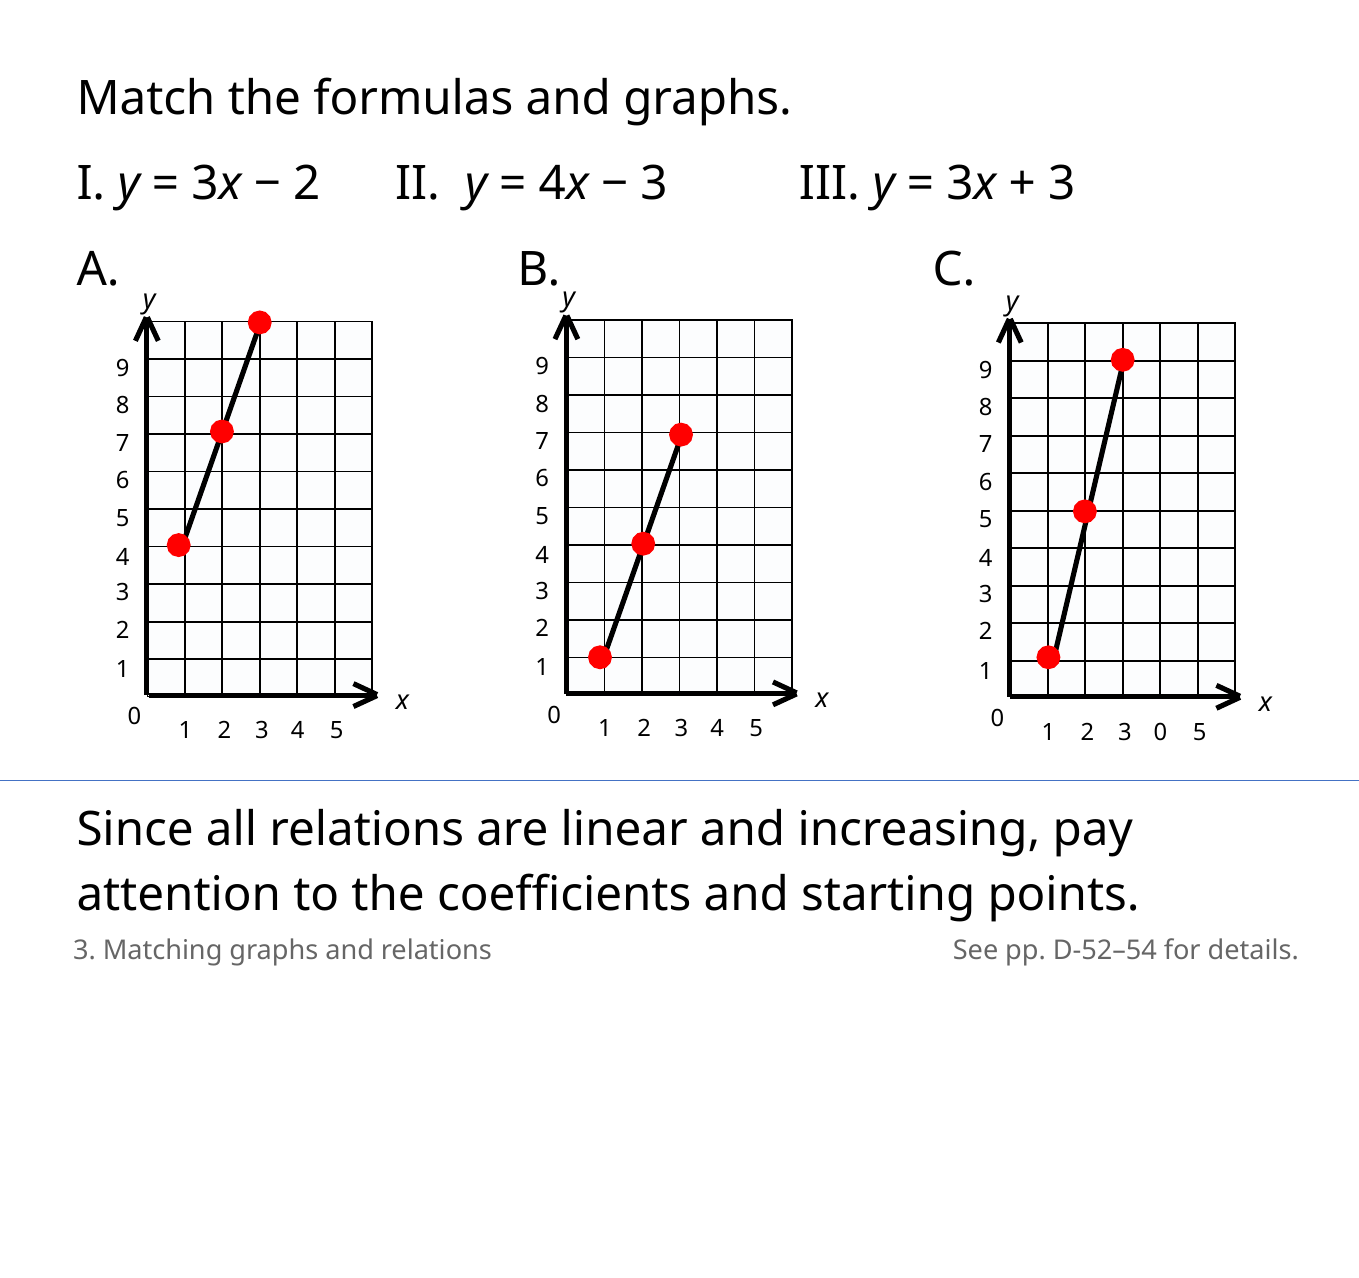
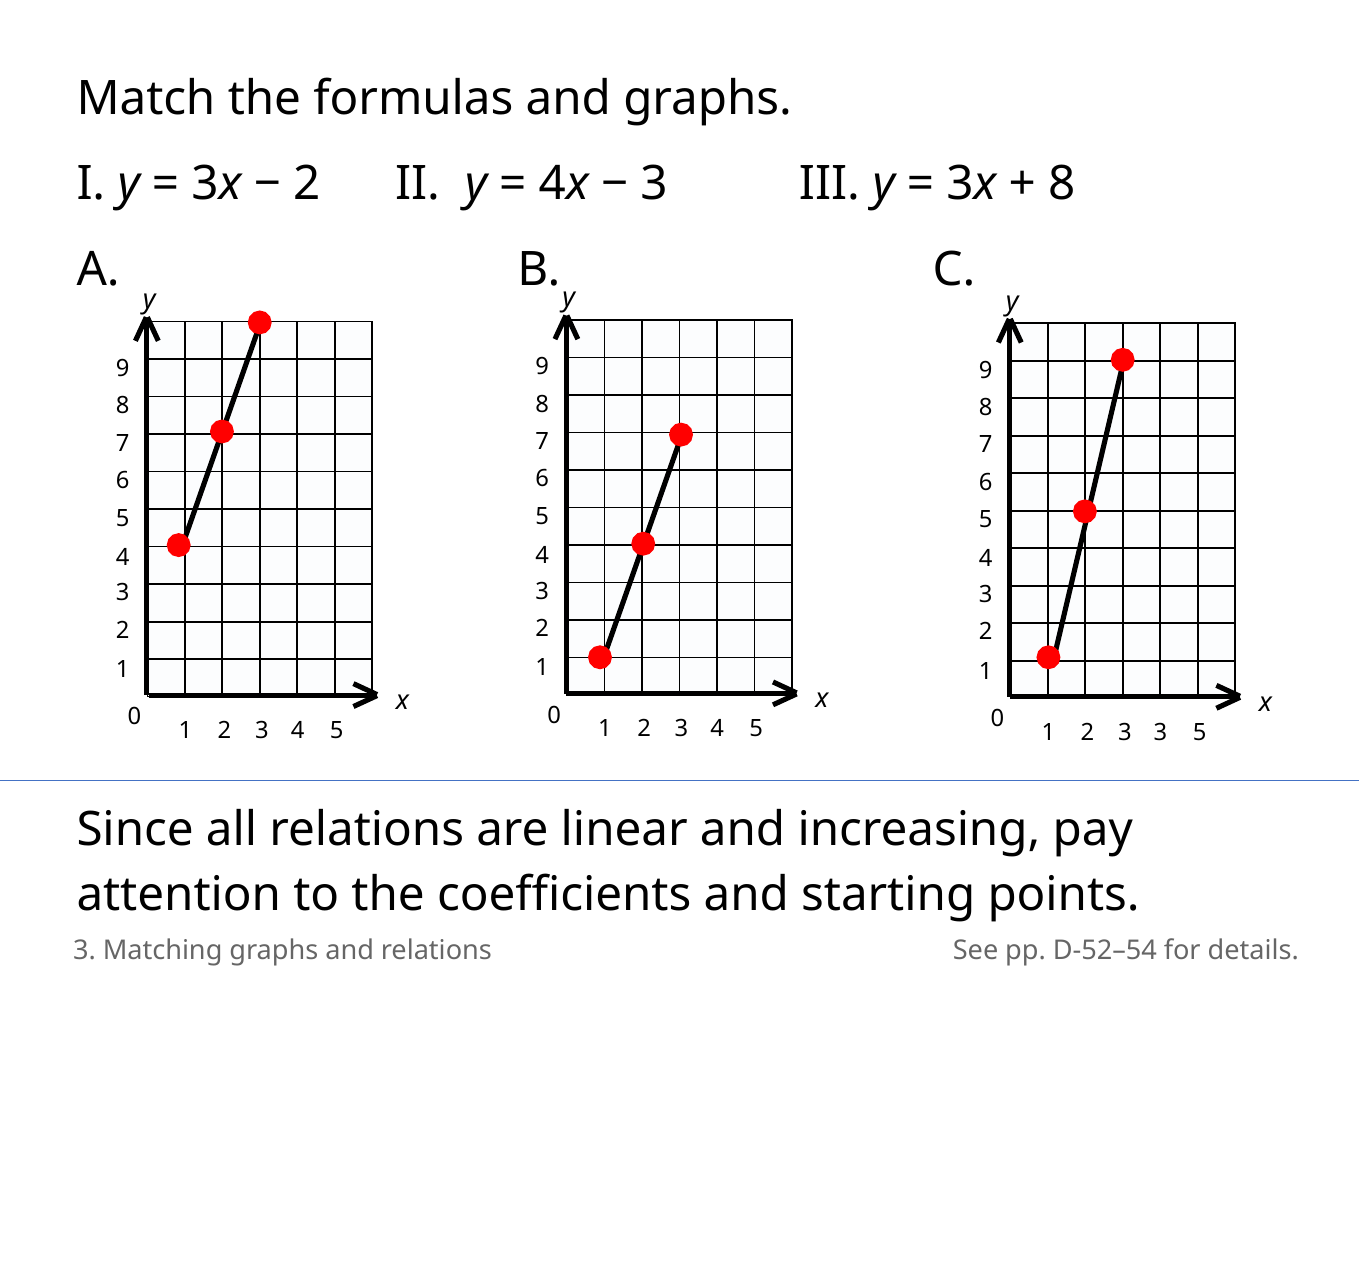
3: 3 -> 8 (1062, 184)
3 0: 0 -> 3 (1161, 732)
